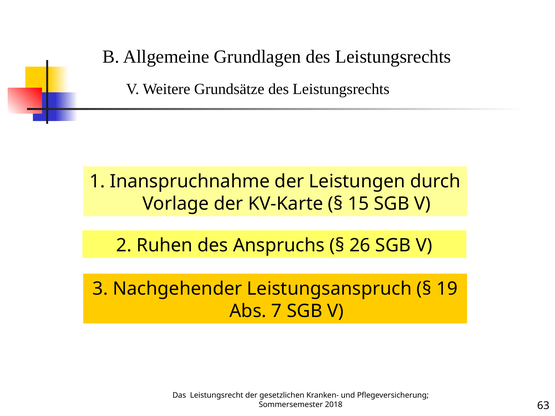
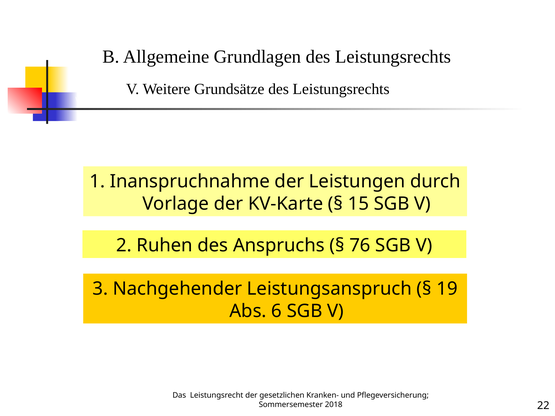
26: 26 -> 76 (360, 246)
7: 7 -> 6 (277, 311)
63: 63 -> 22 (543, 406)
